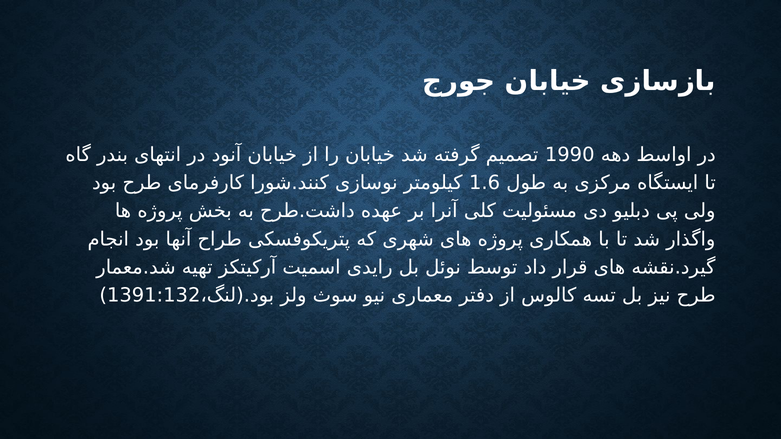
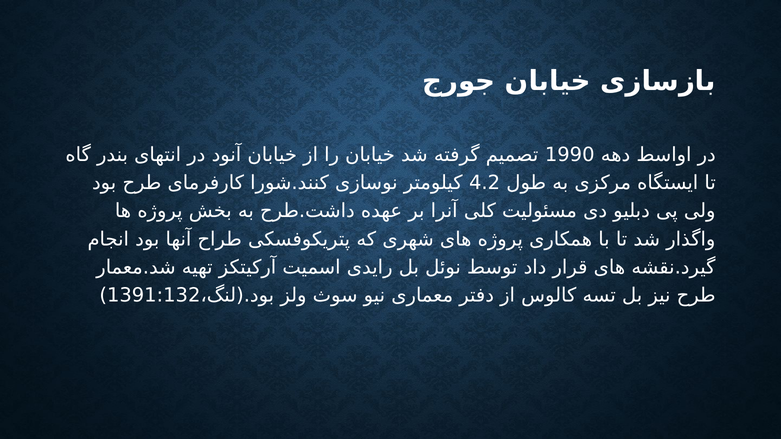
1.6: 1.6 -> 4.2 (485, 183)
